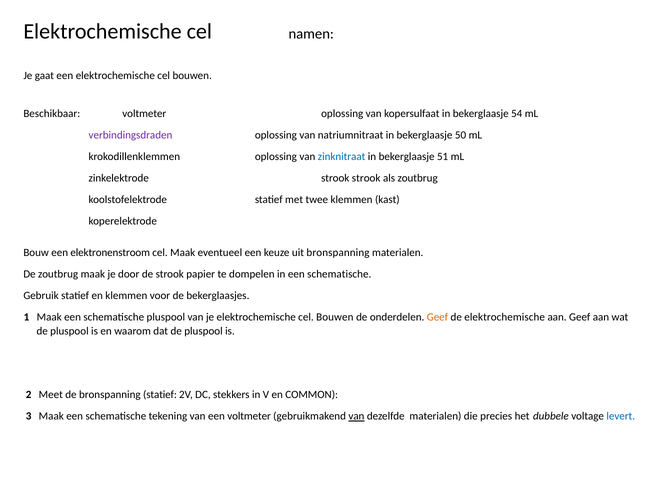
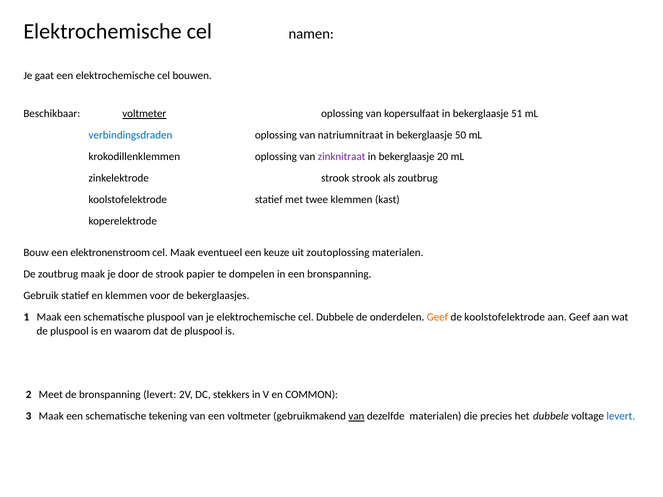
voltmeter underline: none -> present (144, 114)
54: 54 -> 51 (517, 114)
verbindingsdraden colour: purple -> blue (130, 135)
zinknitraat colour: blue -> purple (342, 157)
51: 51 -> 20 (443, 157)
uit bronspanning: bronspanning -> zoutoplossing (338, 253)
in een schematische: schematische -> bronspanning (339, 274)
je elektrochemische cel Bouwen: Bouwen -> Dubbele (335, 317)
de elektrochemische: elektrochemische -> koolstofelektrode (505, 317)
bronspanning statief: statief -> levert (160, 395)
